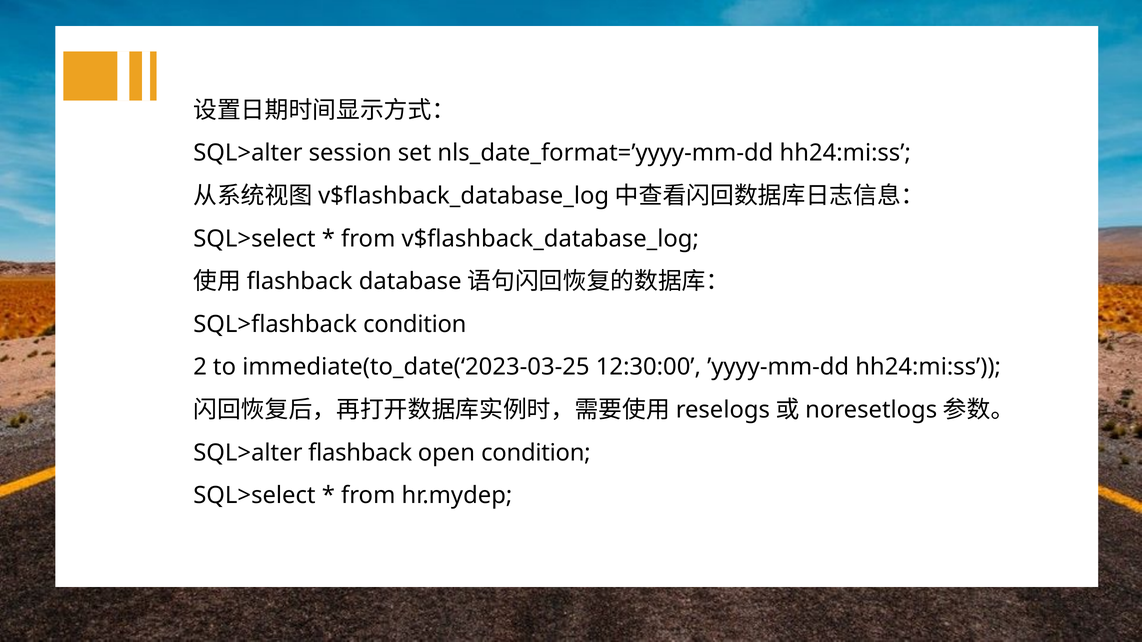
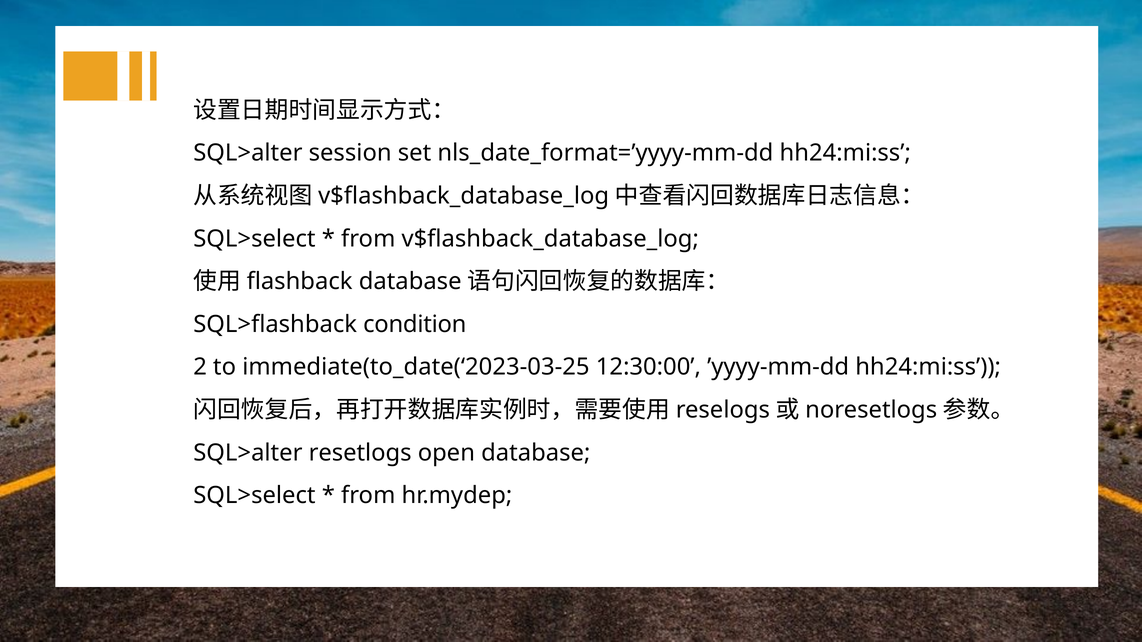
SQL>alter flashback: flashback -> resetlogs (360, 453)
open condition: condition -> database (536, 453)
